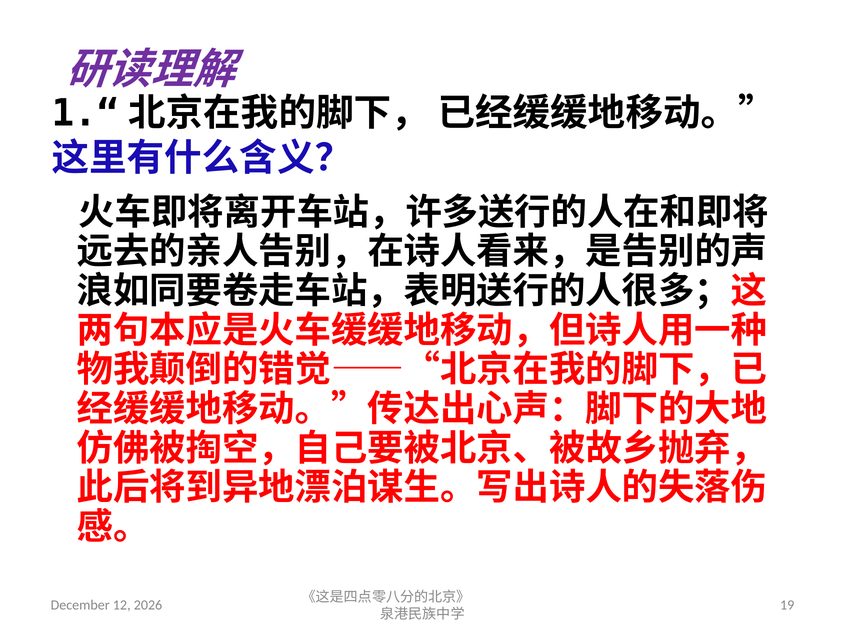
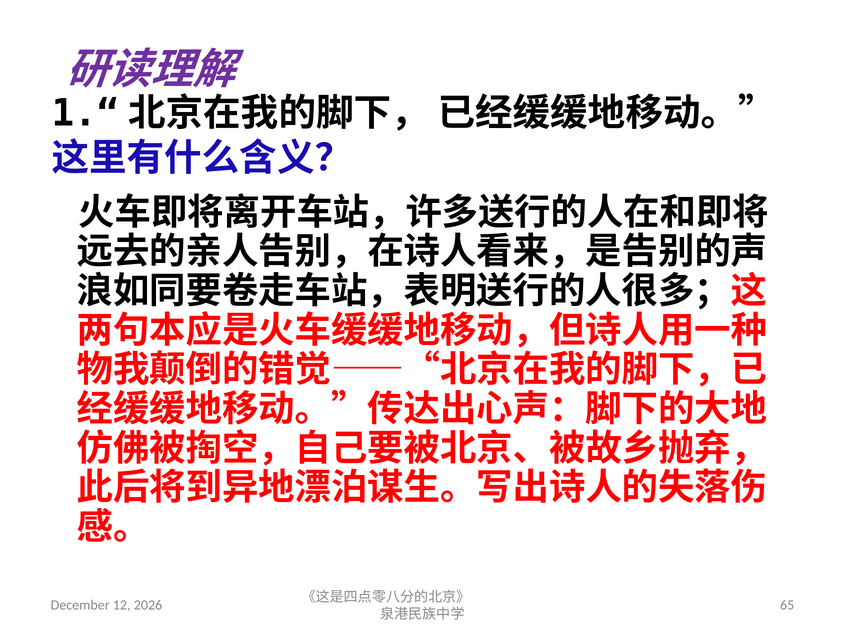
19: 19 -> 65 (787, 605)
